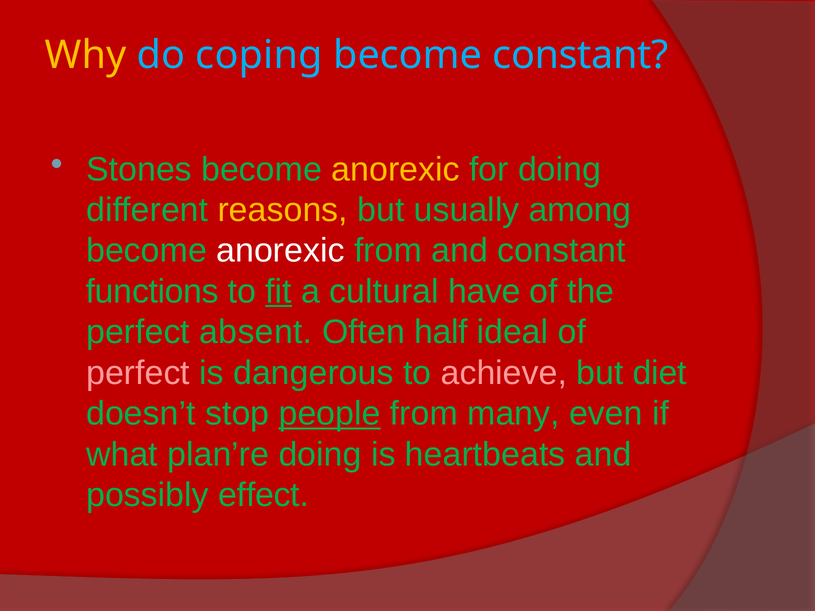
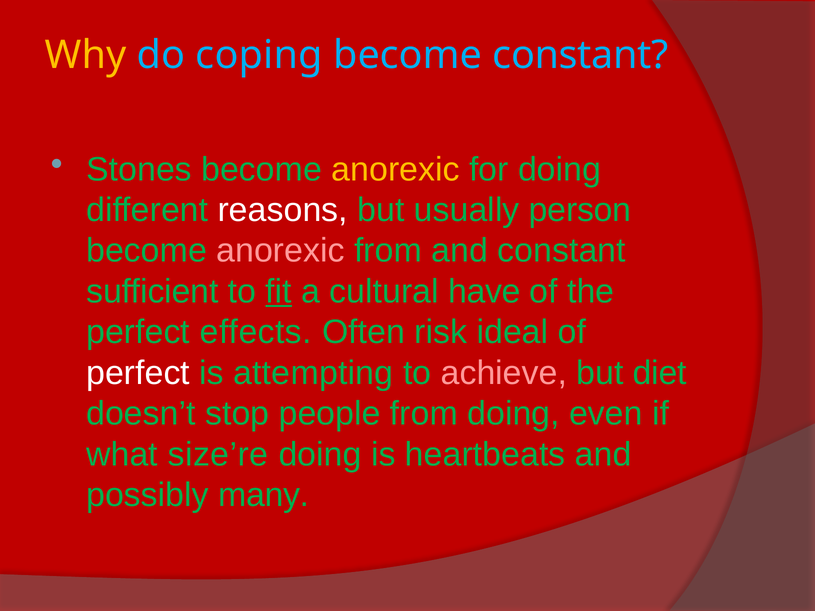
reasons colour: yellow -> white (283, 210)
among: among -> person (580, 210)
anorexic colour: white -> pink (281, 251)
functions: functions -> sufficient (152, 292)
absent: absent -> effects (256, 332)
half: half -> risk (441, 332)
perfect colour: pink -> white (138, 373)
dangerous: dangerous -> attempting (313, 373)
people underline: present -> none (330, 414)
from many: many -> doing (513, 414)
plan’re: plan’re -> size’re (218, 455)
effect: effect -> many (264, 495)
